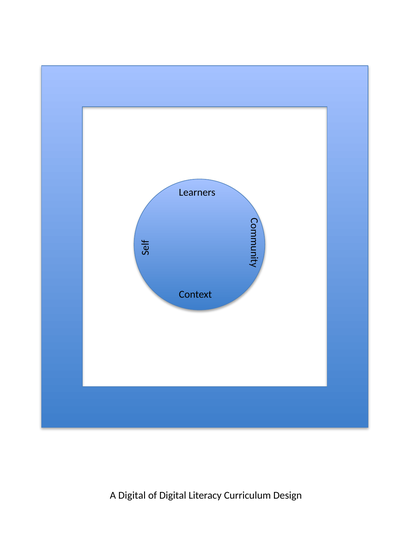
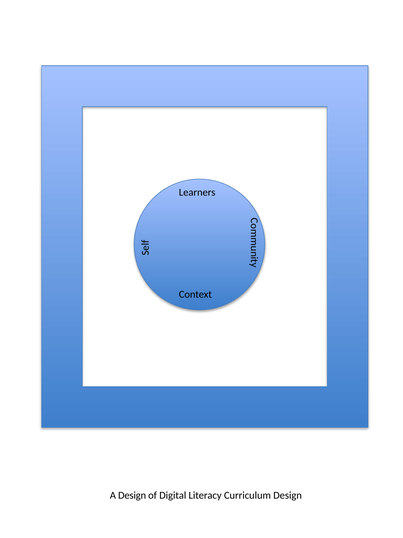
A Digital: Digital -> Design (132, 495)
